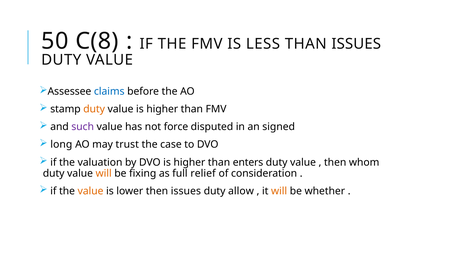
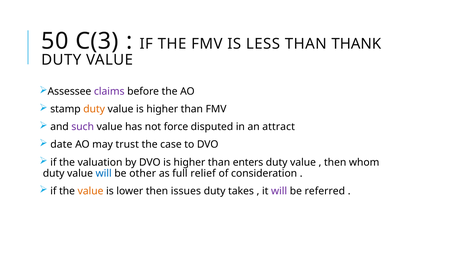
C(8: C(8 -> C(3 (97, 41)
THAN ISSUES: ISSUES -> THANK (356, 44)
claims colour: blue -> purple (109, 92)
signed: signed -> attract (279, 127)
long: long -> date (61, 145)
will colour: orange -> blue (104, 173)
fixing: fixing -> other (143, 173)
allow: allow -> takes (241, 191)
will colour: orange -> purple (279, 191)
whether: whether -> referred (325, 191)
